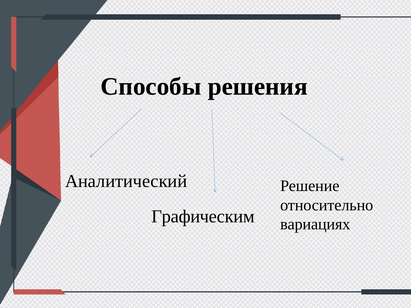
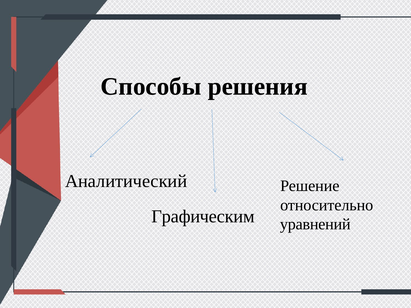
вариациях: вариациях -> уравнений (315, 224)
